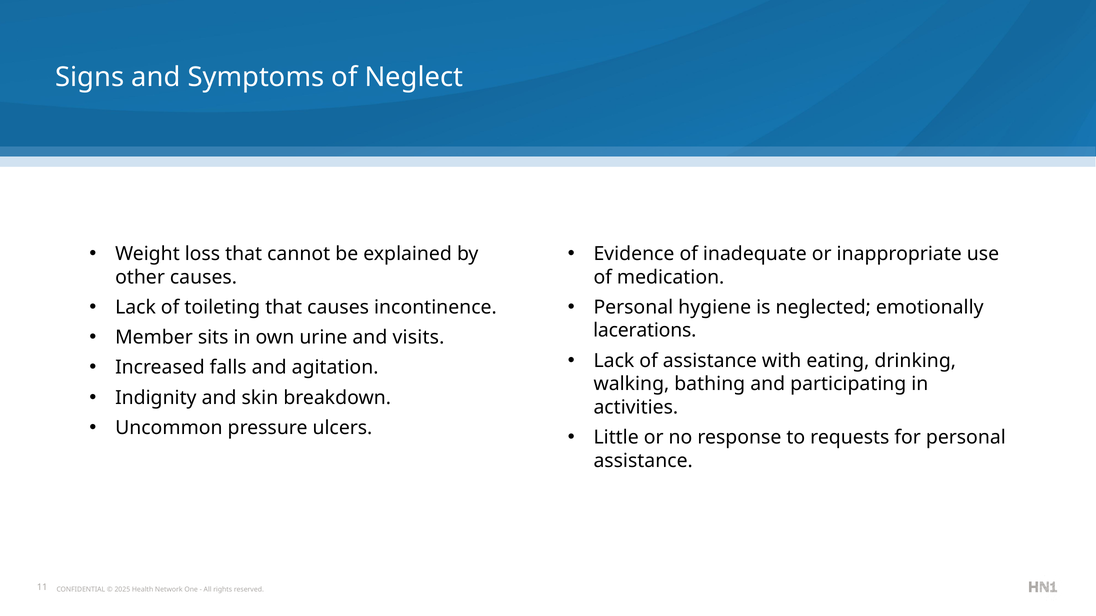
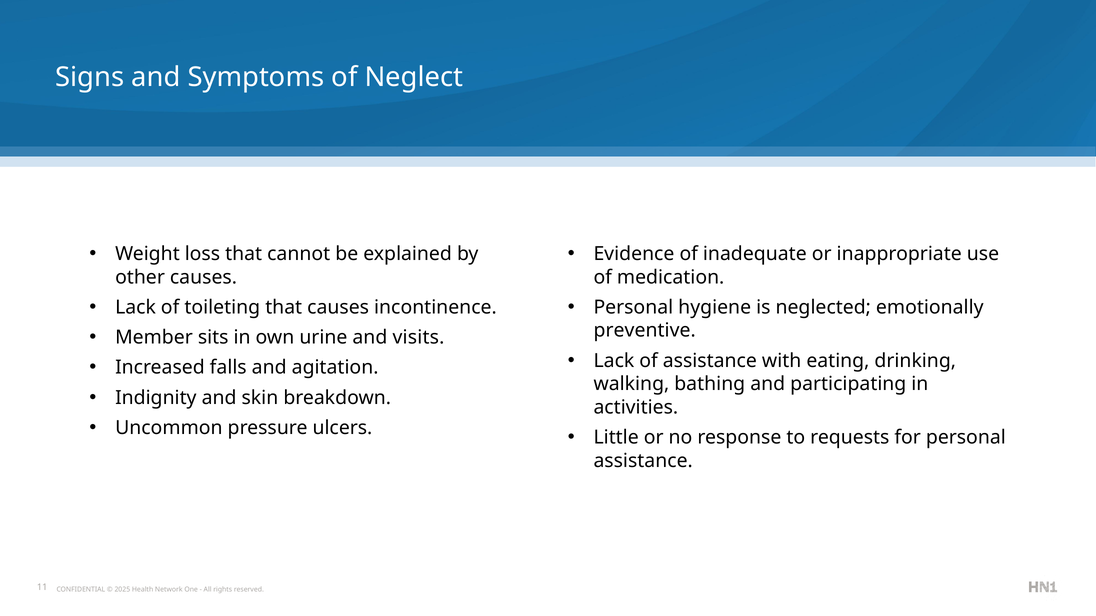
lacerations: lacerations -> preventive (645, 331)
